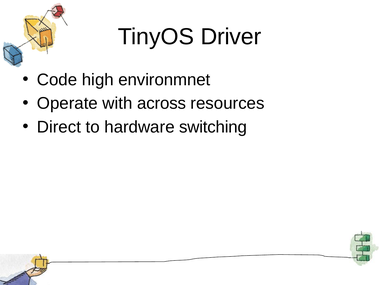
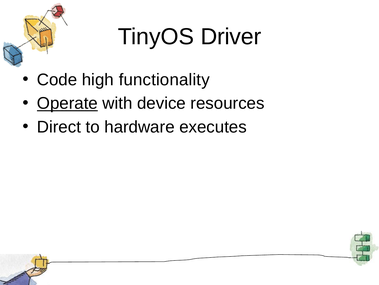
environmnet: environmnet -> functionality (164, 80)
Operate underline: none -> present (67, 103)
across: across -> device (161, 103)
switching: switching -> executes (213, 127)
